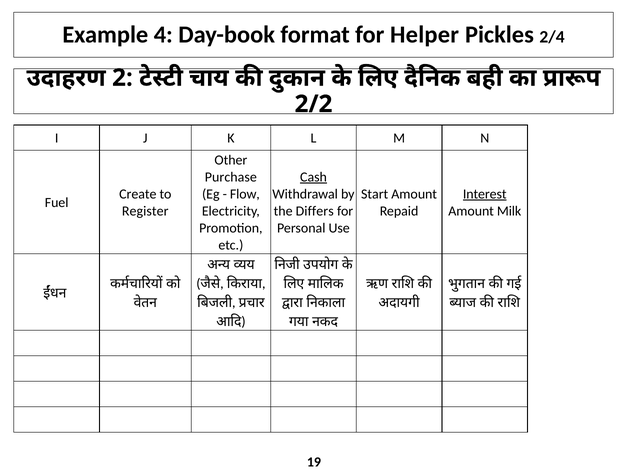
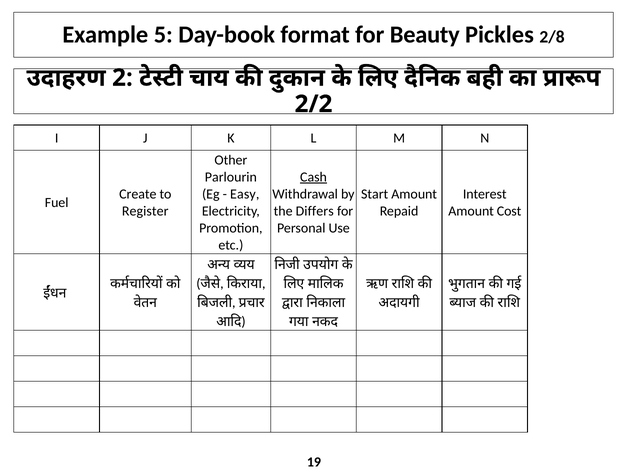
4: 4 -> 5 (163, 35)
Helper: Helper -> Beauty (425, 35)
2/4: 2/4 -> 2/8 (552, 37)
Purchase: Purchase -> Parlourin (231, 177)
Flow: Flow -> Easy (245, 194)
Interest underline: present -> none (485, 194)
Milk: Milk -> Cost (509, 211)
